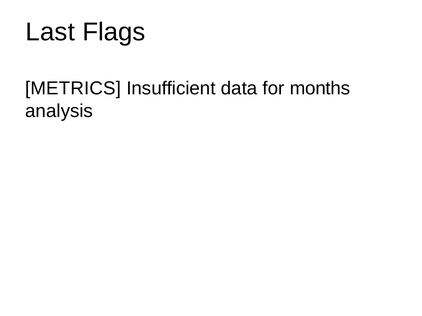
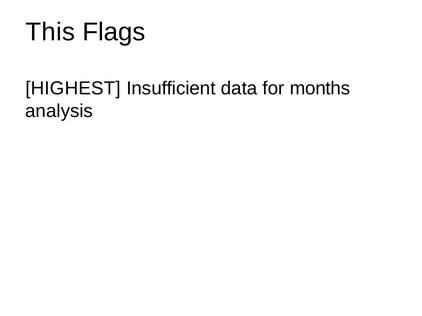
Last: Last -> This (50, 32)
METRICS: METRICS -> HIGHEST (73, 88)
